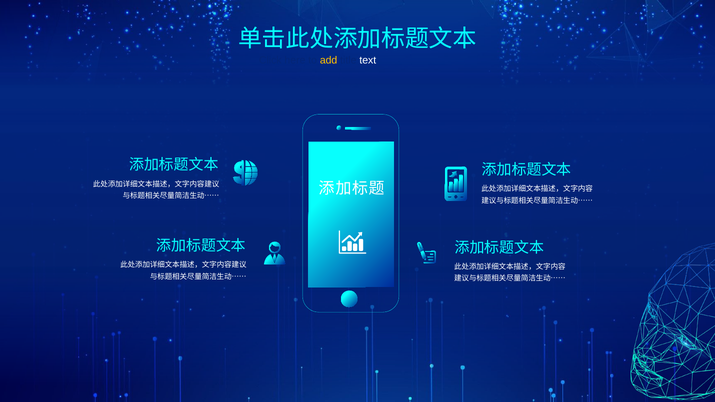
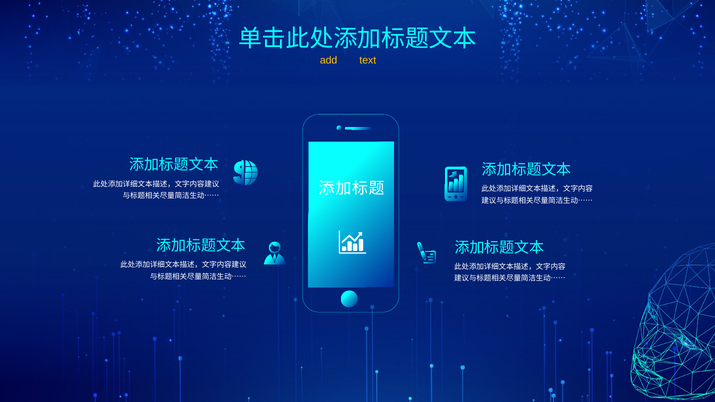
text colour: white -> yellow (368, 60)
